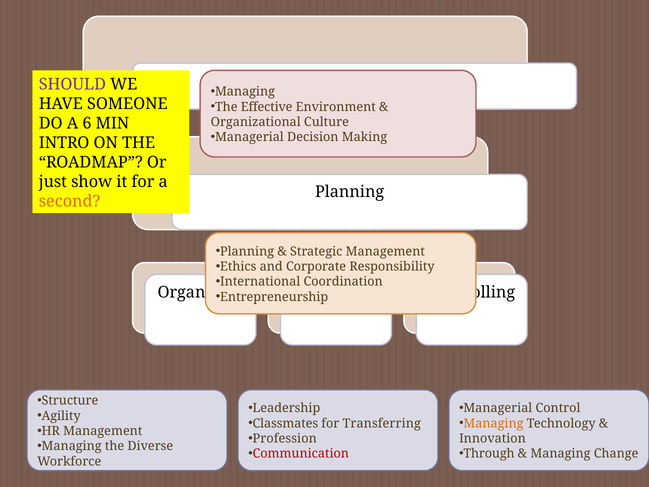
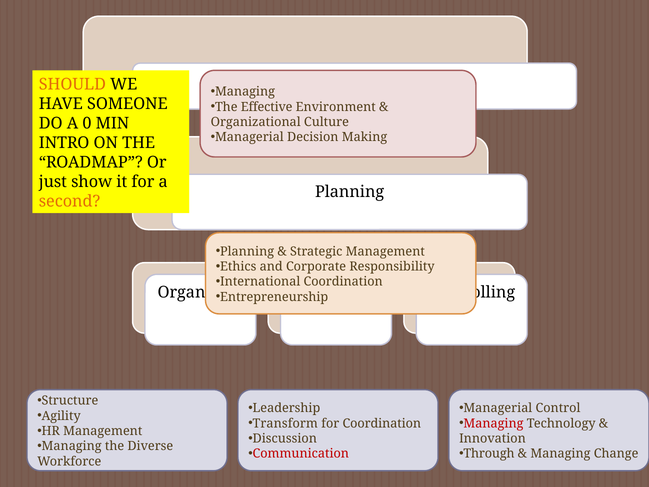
SHOULD colour: purple -> orange (72, 84)
6: 6 -> 0 (87, 123)
Classmates: Classmates -> Transform (285, 423)
for Transferring: Transferring -> Coordination (382, 423)
Managing colour: orange -> red (493, 423)
Profession: Profession -> Discussion (285, 438)
